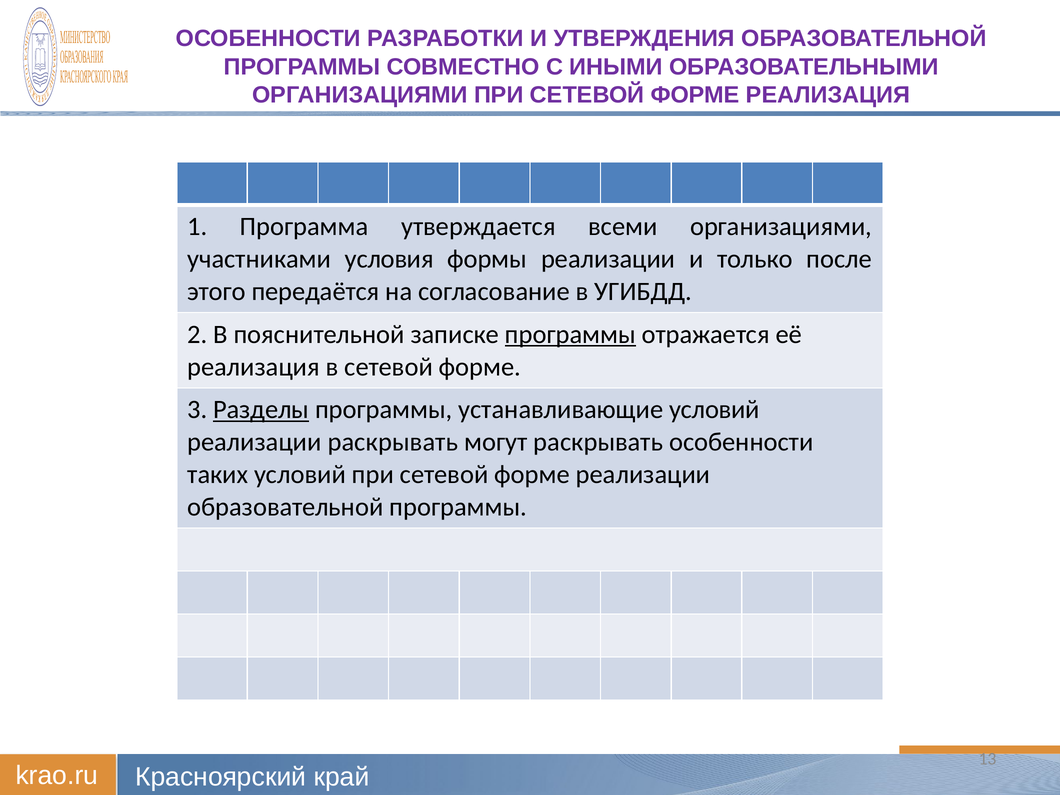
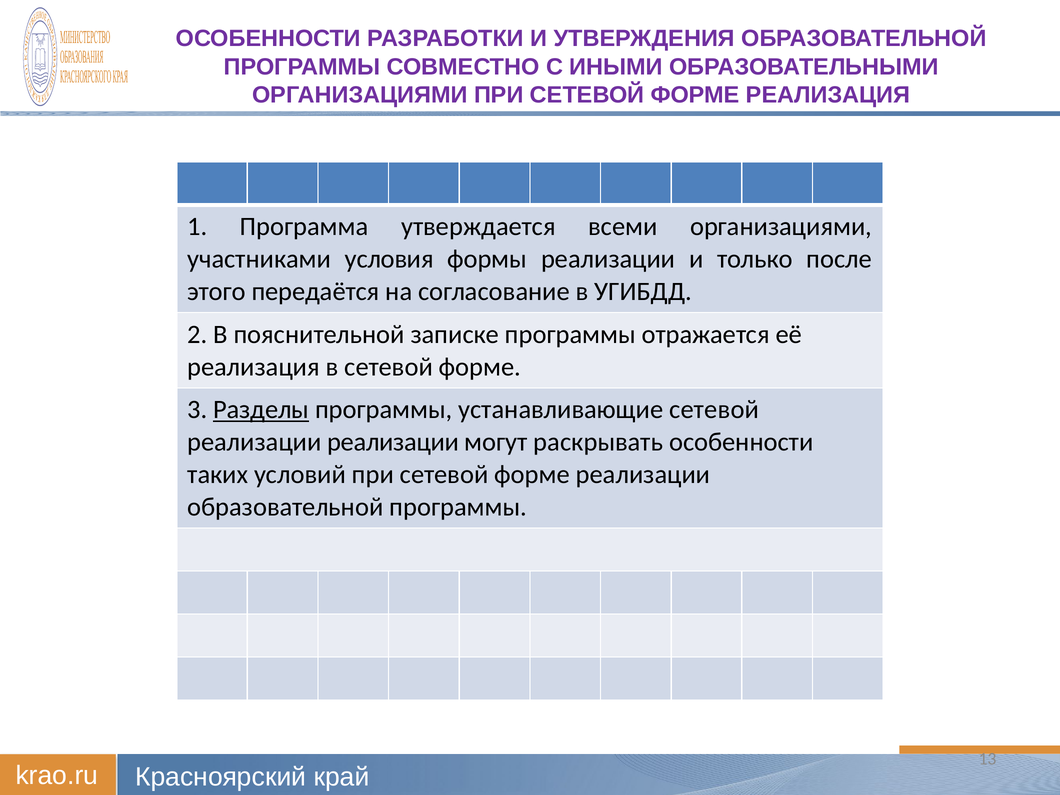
программы underline: present -> none (570, 334)
устанавливающие условий: условий -> сетевой (714, 410)
реализации раскрывать: раскрывать -> реализации (393, 442)
